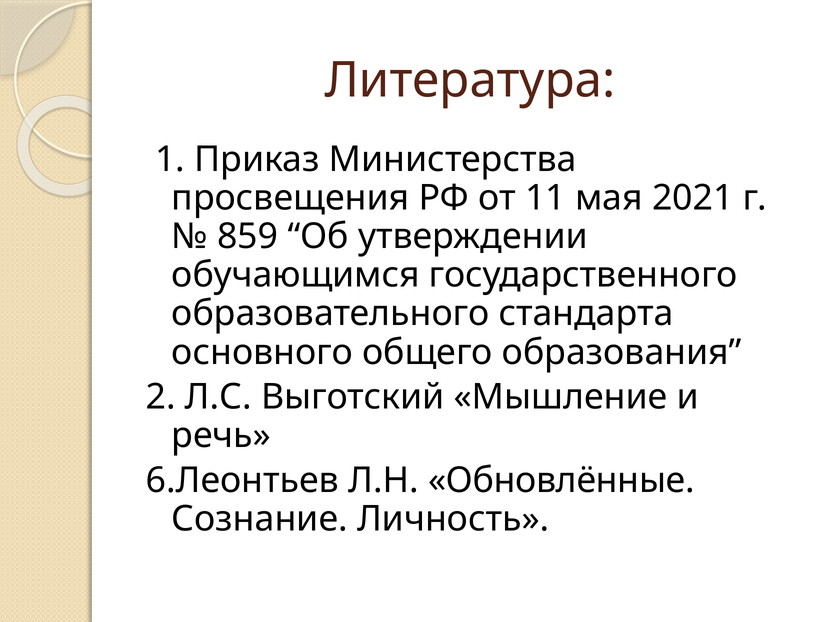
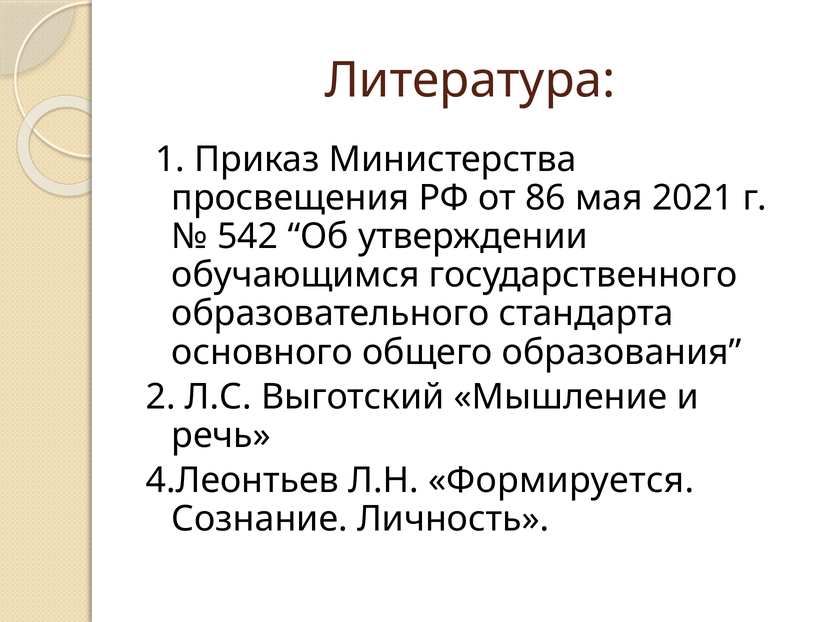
11: 11 -> 86 (545, 198)
859: 859 -> 542 (248, 236)
6.Леонтьев: 6.Леонтьев -> 4.Леонтьев (242, 480)
Обновлённые: Обновлённые -> Формируется (561, 480)
